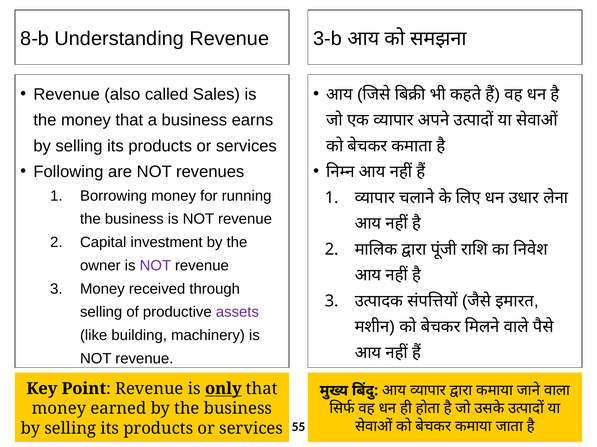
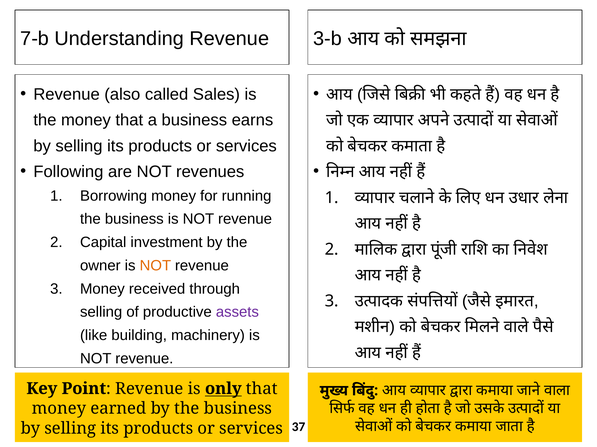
8-b: 8-b -> 7-b (35, 39)
NOT colour: purple -> orange (155, 266)
55: 55 -> 37 (299, 428)
